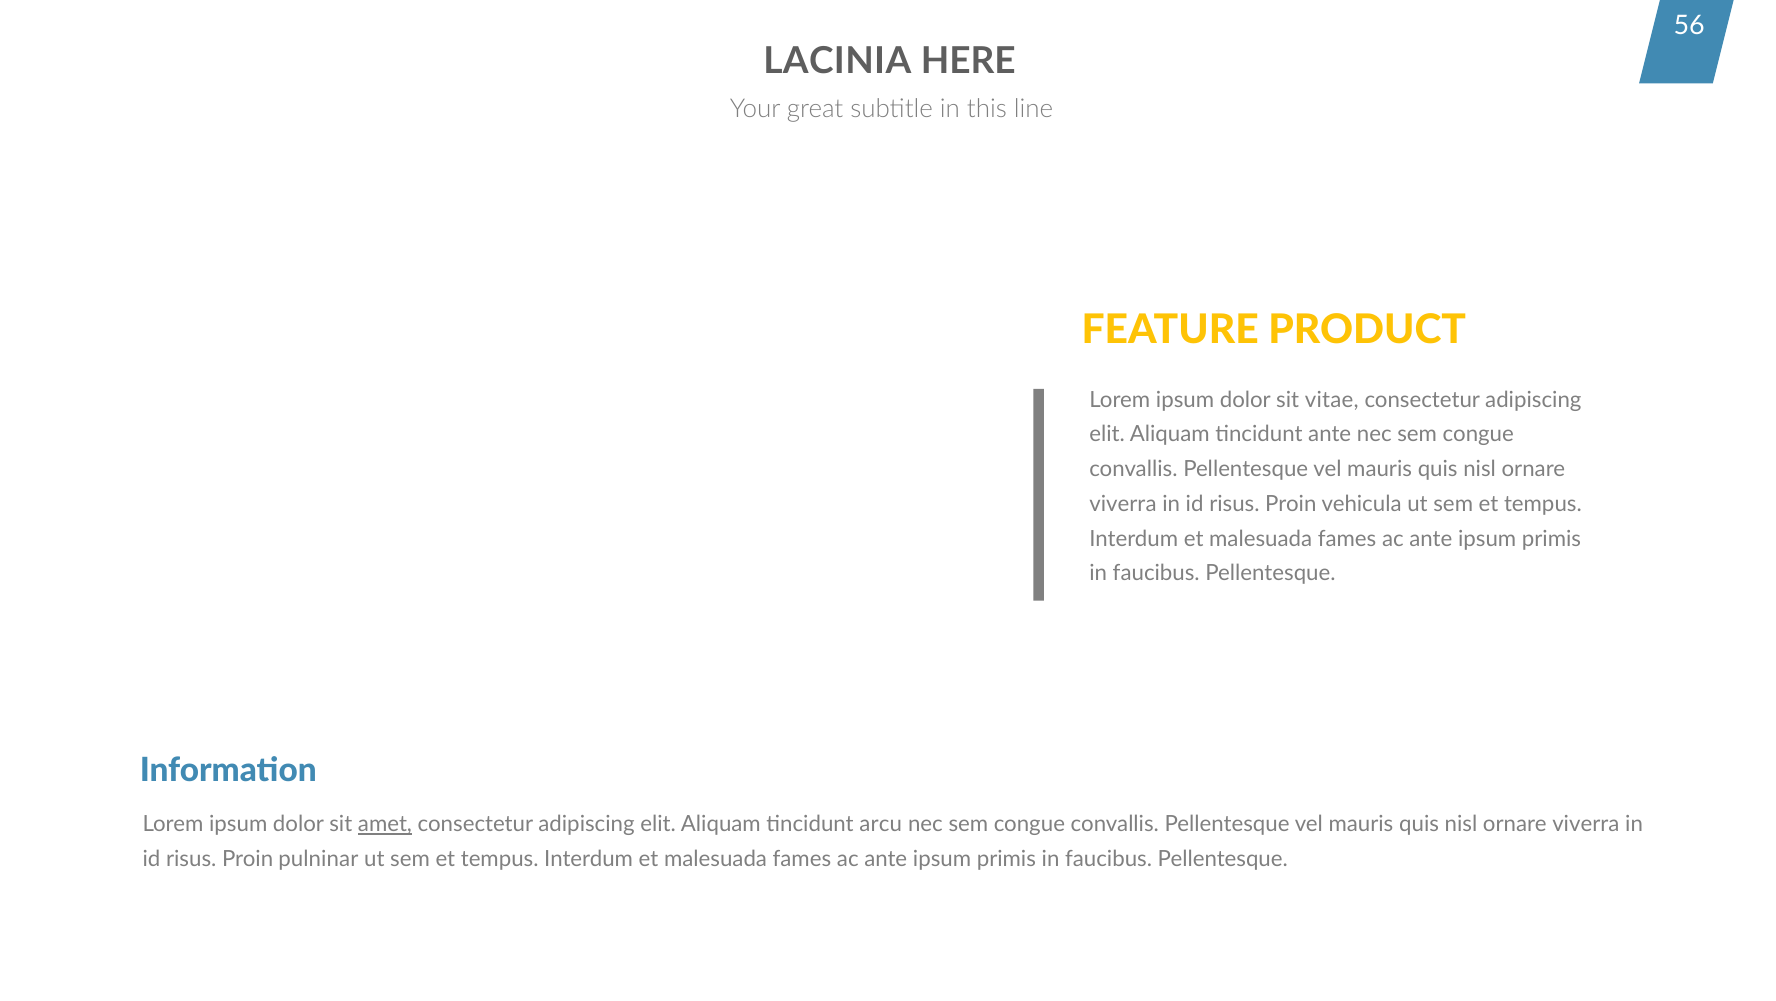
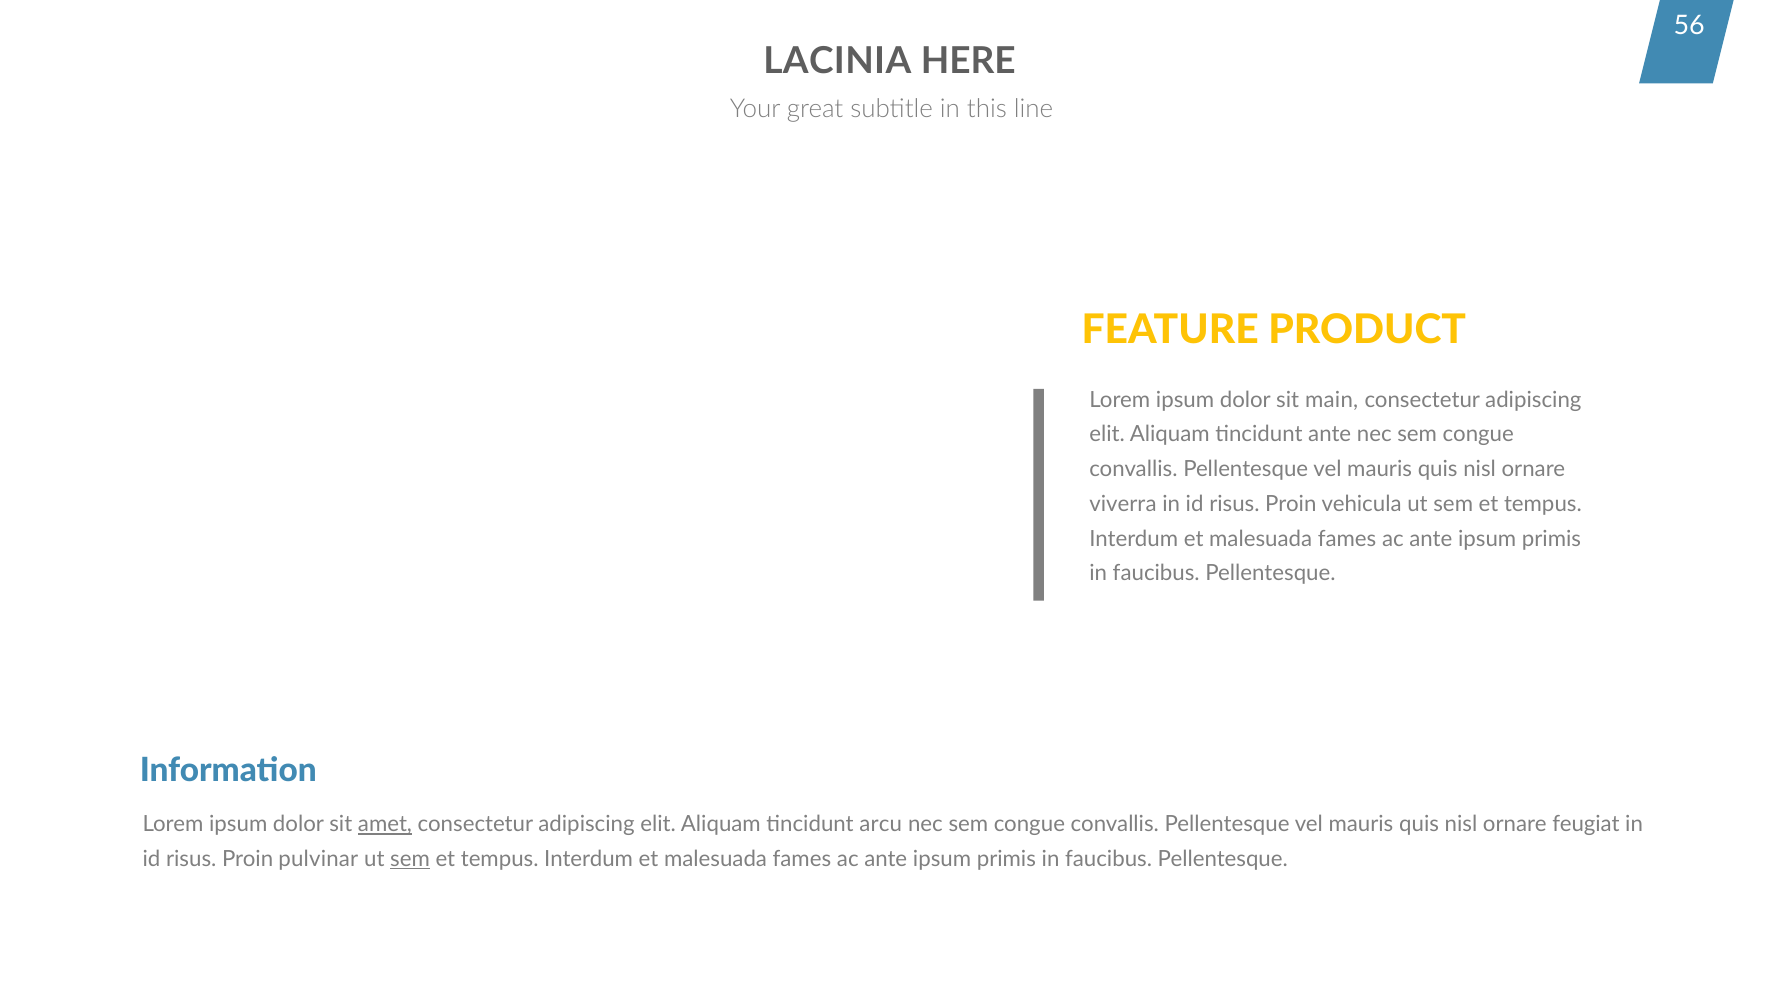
vitae: vitae -> main (1332, 400)
viverra: viverra -> feugiat (1586, 825)
pulninar: pulninar -> pulvinar (318, 860)
sem underline: none -> present (410, 860)
